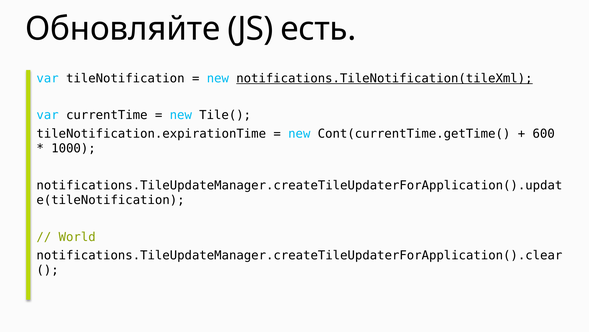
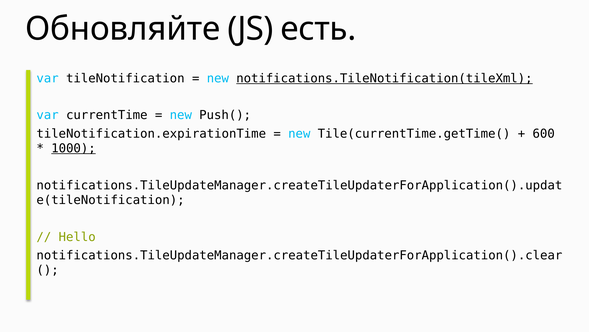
Tile(: Tile( -> Push( (225, 115)
Cont(currentTime.getTime(: Cont(currentTime.getTime( -> Tile(currentTime.getTime( (414, 133)
1000 underline: none -> present (73, 148)
World: World -> Hello (77, 237)
